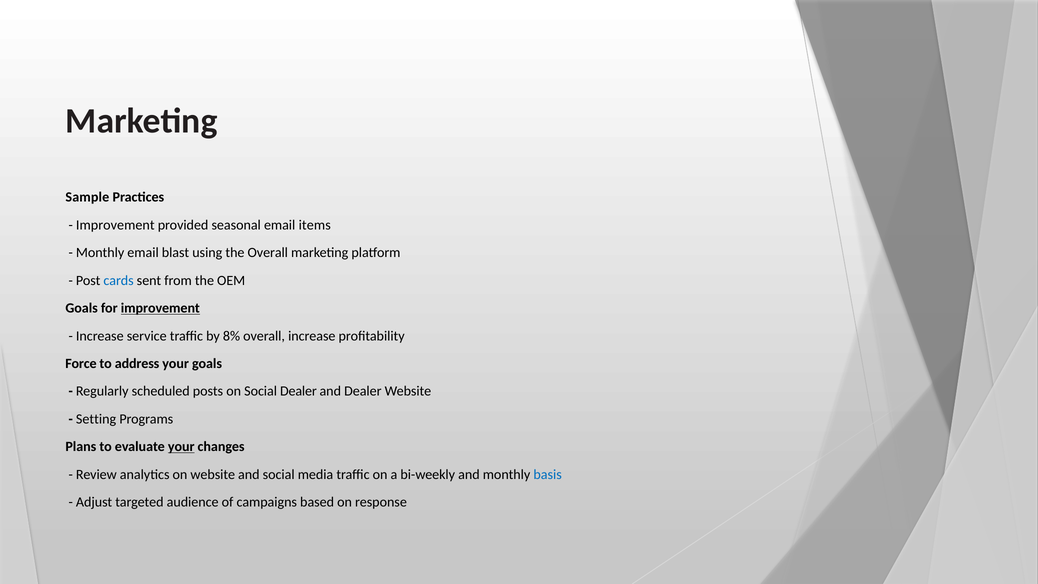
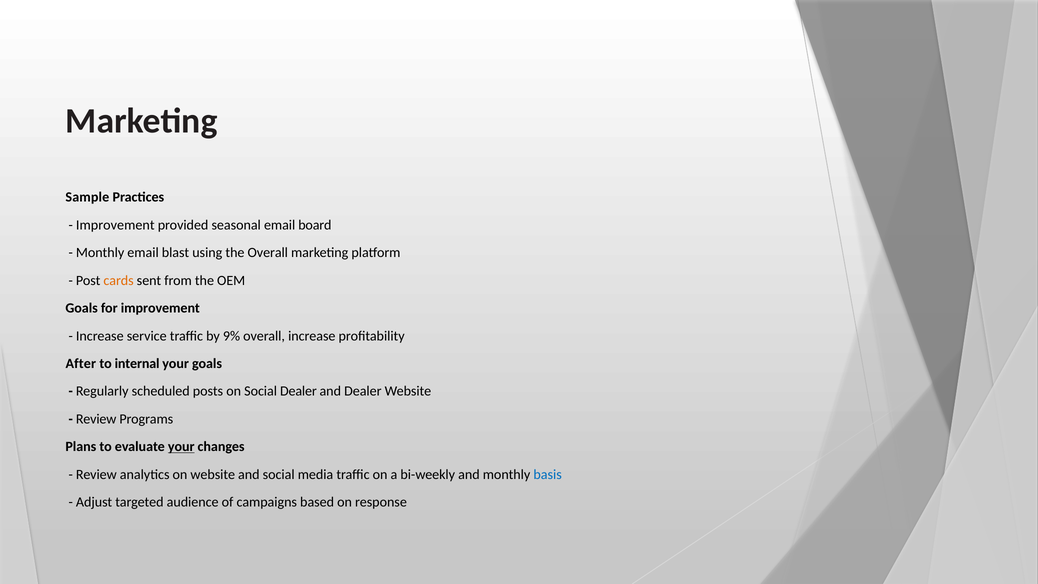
items: items -> board (315, 225)
cards colour: blue -> orange (119, 280)
improvement underline: present -> none (160, 308)
8%: 8% -> 9% (231, 336)
Force: Force -> After (81, 364)
address: address -> internal (137, 364)
Setting: Setting -> Review (96, 419)
